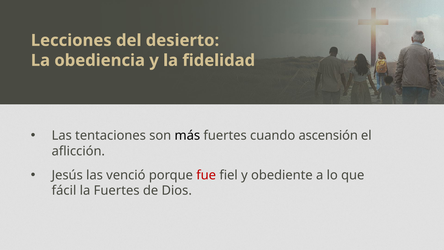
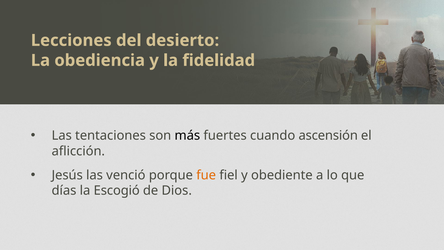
fue colour: red -> orange (206, 175)
fácil: fácil -> días (64, 191)
la Fuertes: Fuertes -> Escogió (117, 191)
